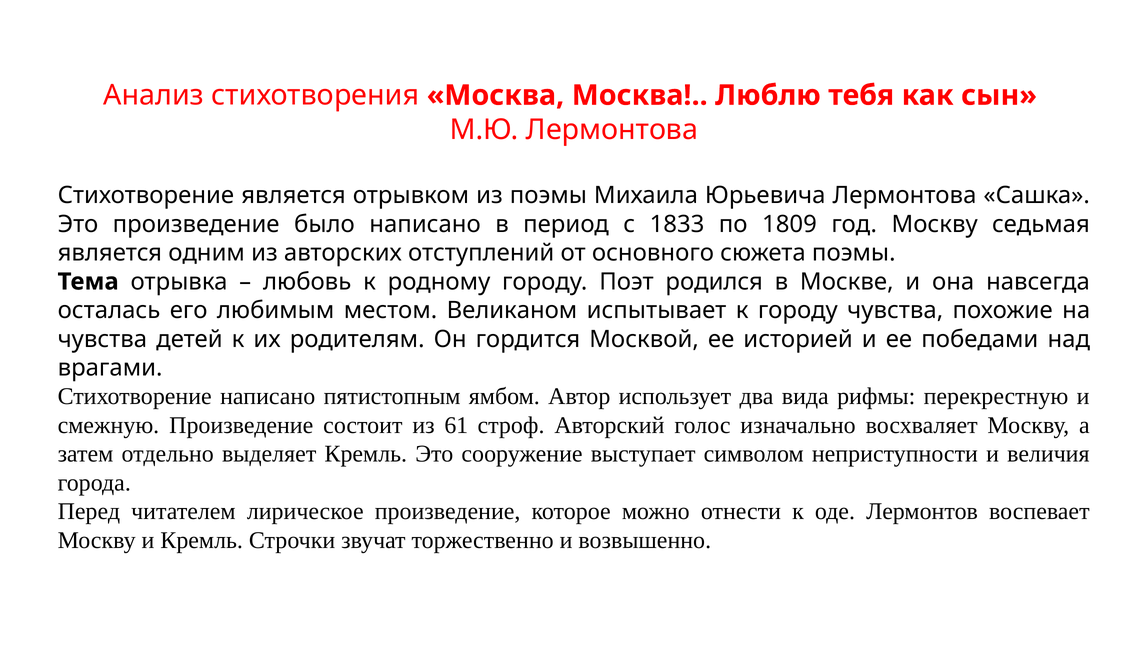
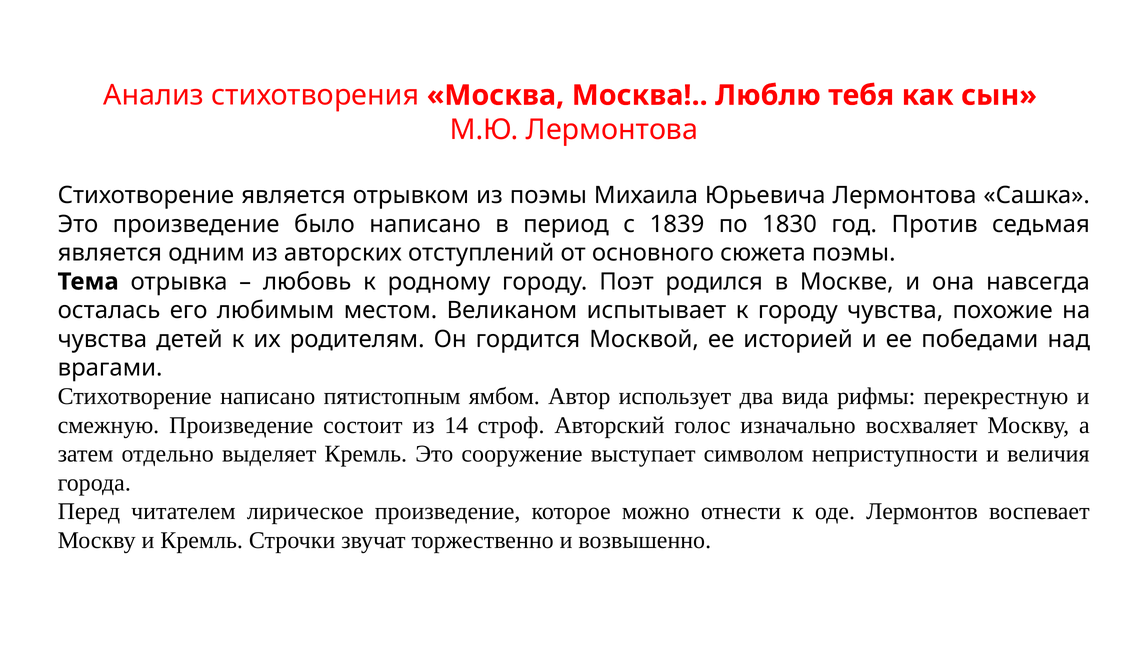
1833: 1833 -> 1839 (677, 224)
1809: 1809 -> 1830 (789, 224)
год Москву: Москву -> Против (935, 224)
61: 61 -> 14 (456, 425)
